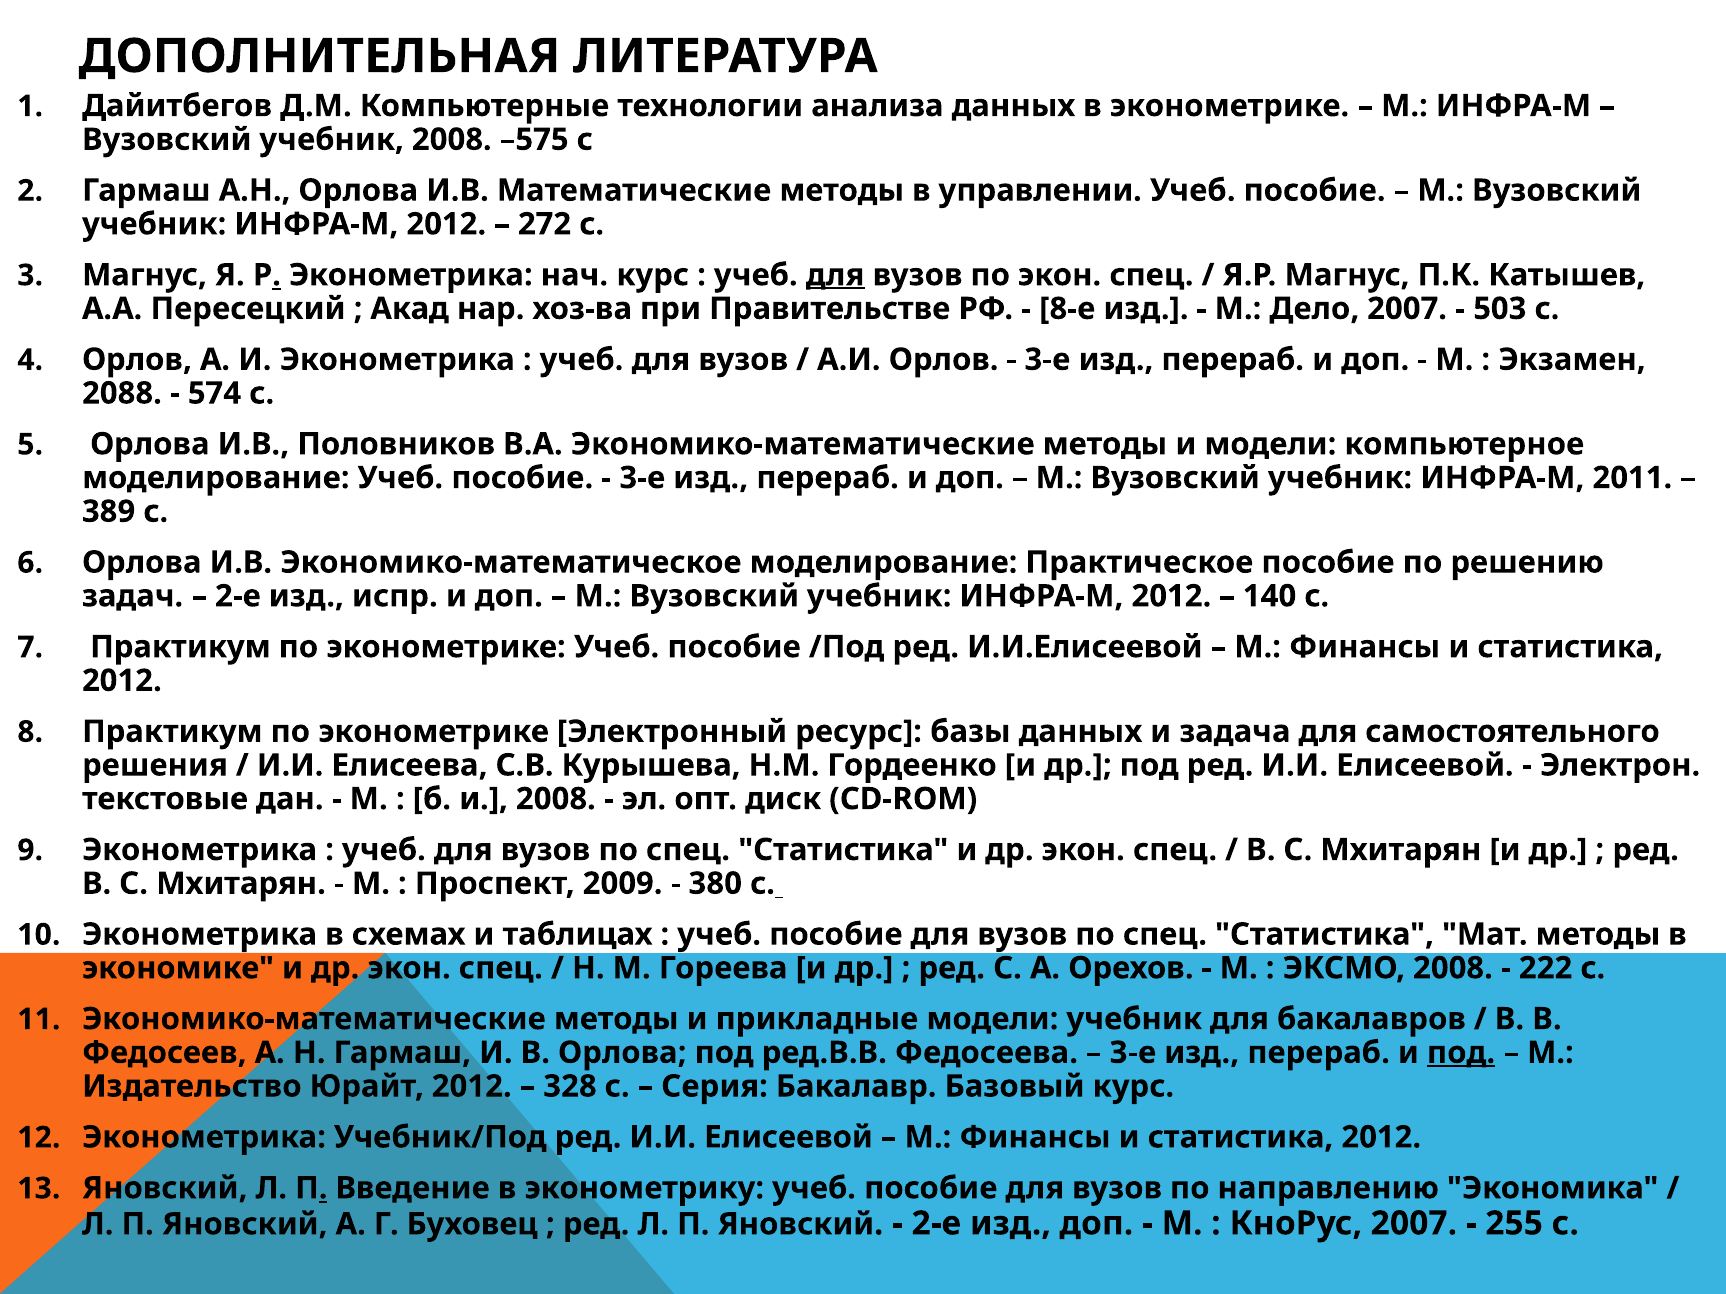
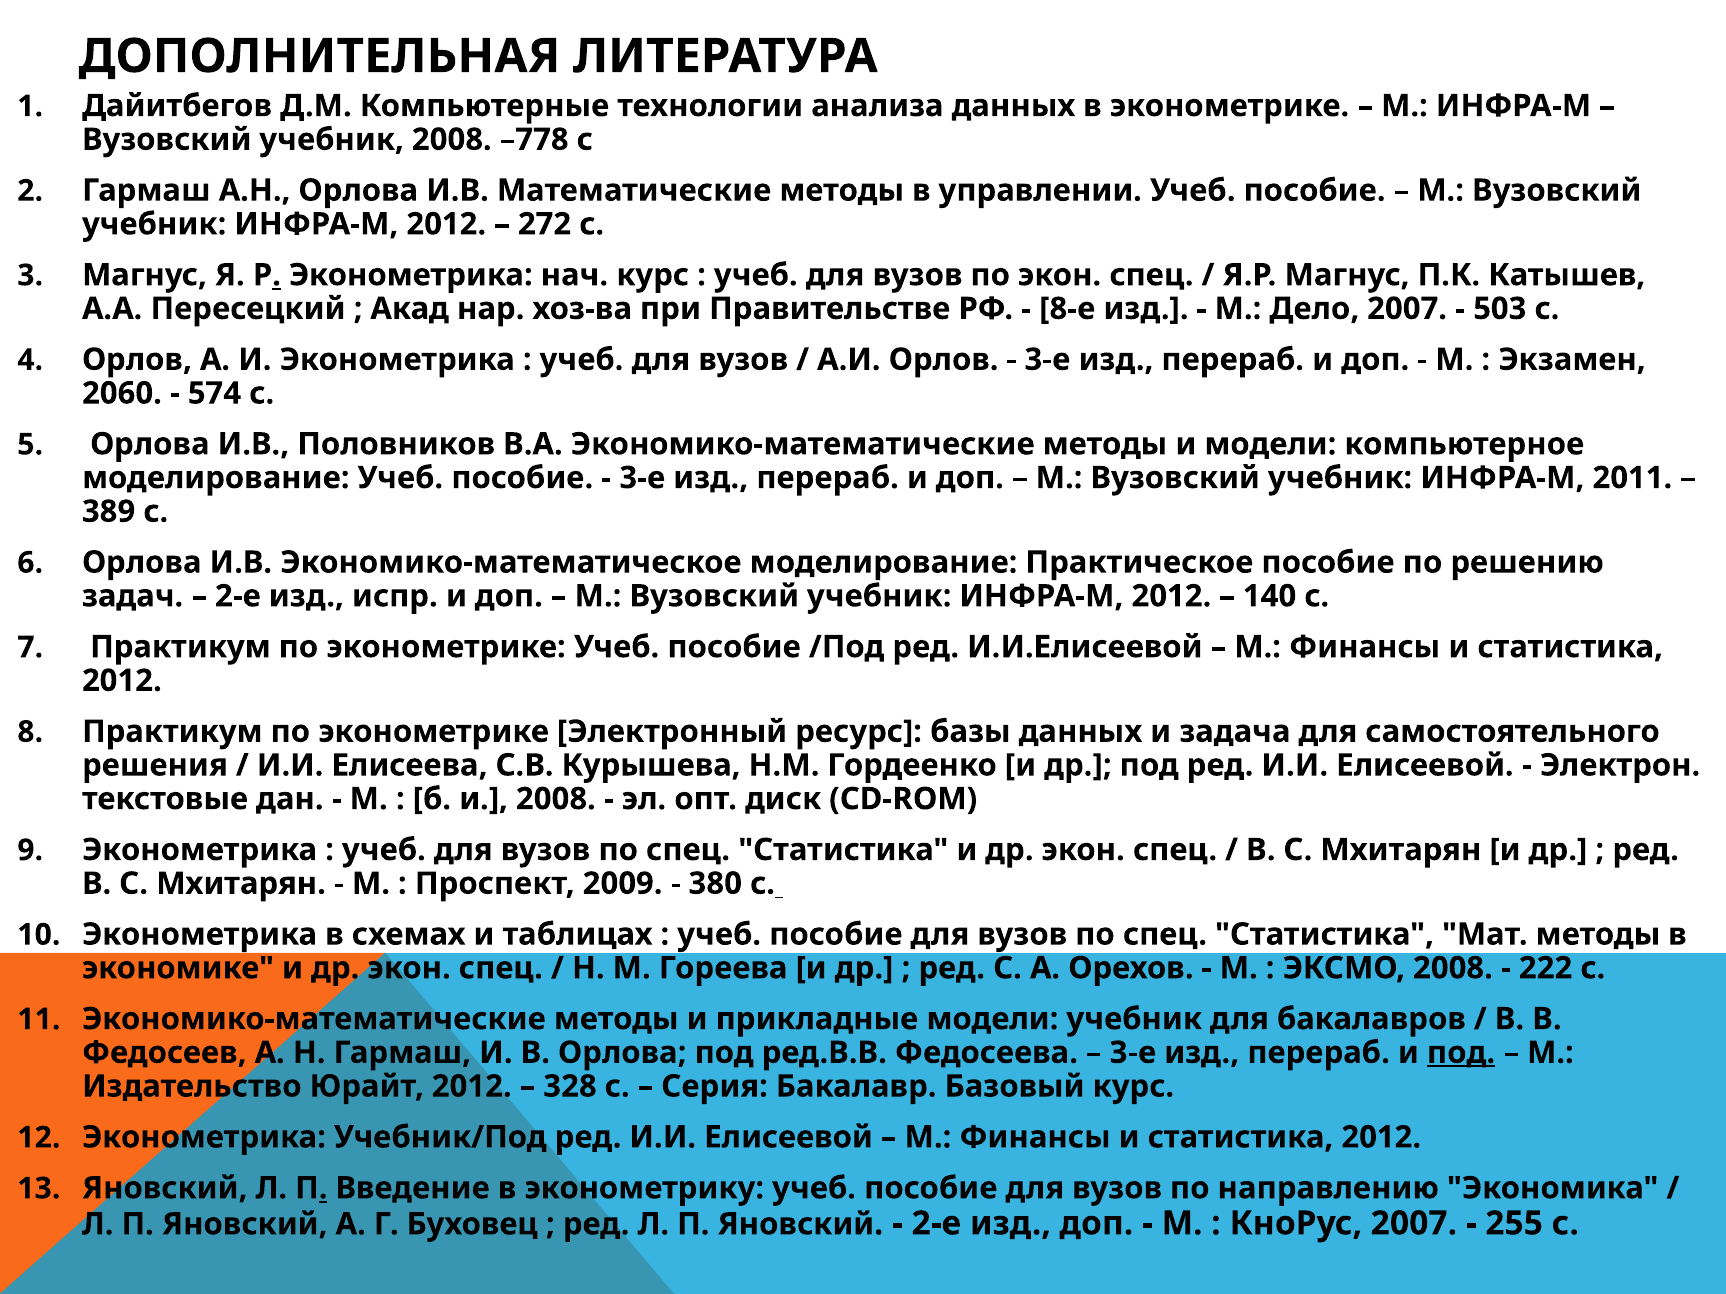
–575: –575 -> –778 (534, 140)
для underline: present -> none (835, 275)
2088: 2088 -> 2060 (122, 393)
